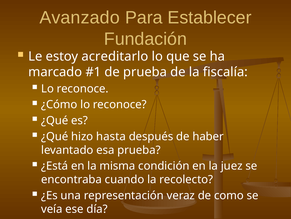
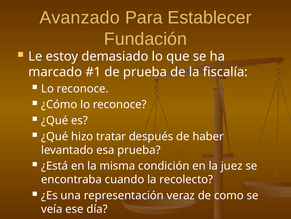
acreditarlo: acreditarlo -> demasiado (115, 56)
hasta: hasta -> tratar (111, 136)
